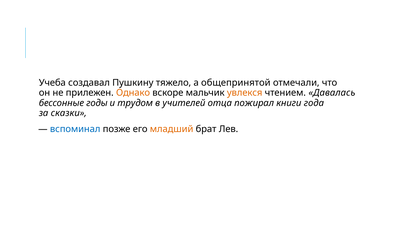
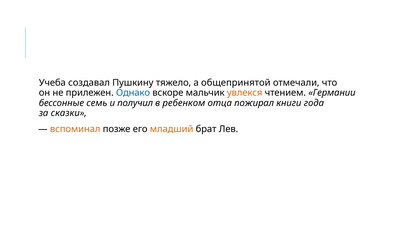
Однако colour: orange -> blue (133, 93)
Давалась: Давалась -> Германии (332, 93)
годы: годы -> семь (97, 103)
трудом: трудом -> получил (135, 103)
учителей: учителей -> ребенком (184, 103)
вспоминал colour: blue -> orange (75, 129)
